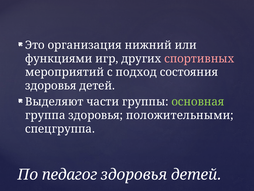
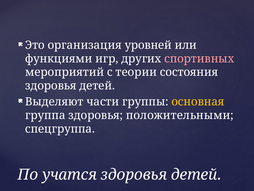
нижний: нижний -> уровней (148, 45)
подход: подход -> теории (136, 72)
основная colour: light green -> yellow (198, 101)
педагог: педагог -> учатся (69, 174)
